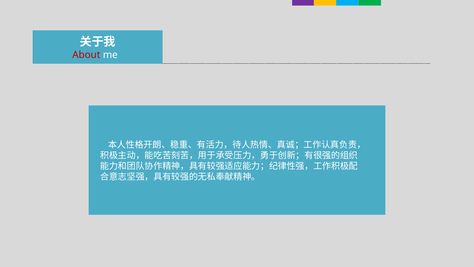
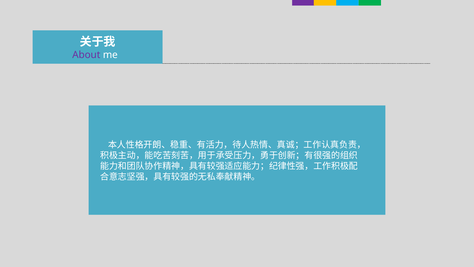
About colour: red -> purple (86, 55)
